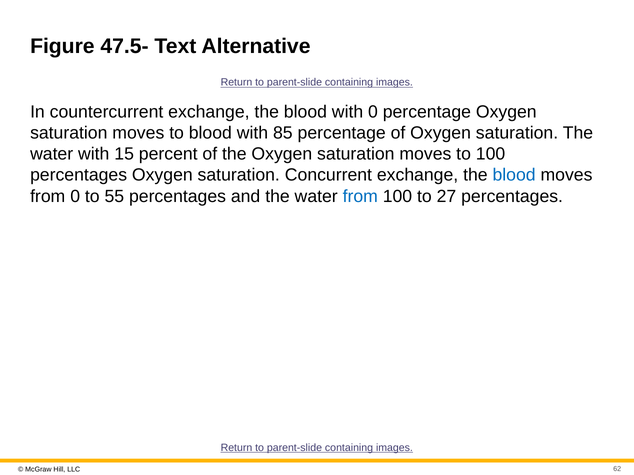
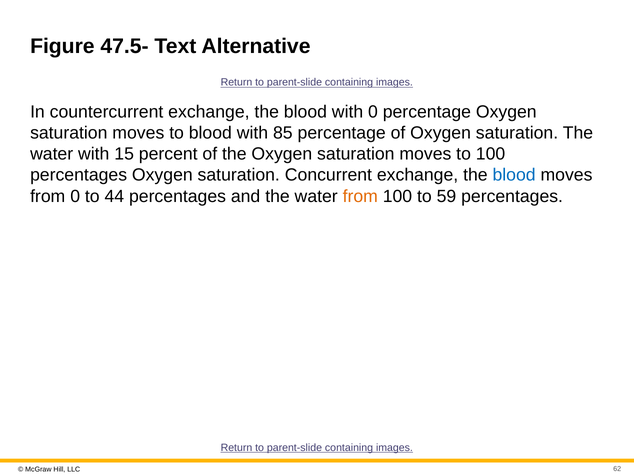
55: 55 -> 44 (114, 196)
from colour: blue -> orange (360, 196)
27: 27 -> 59 (446, 196)
